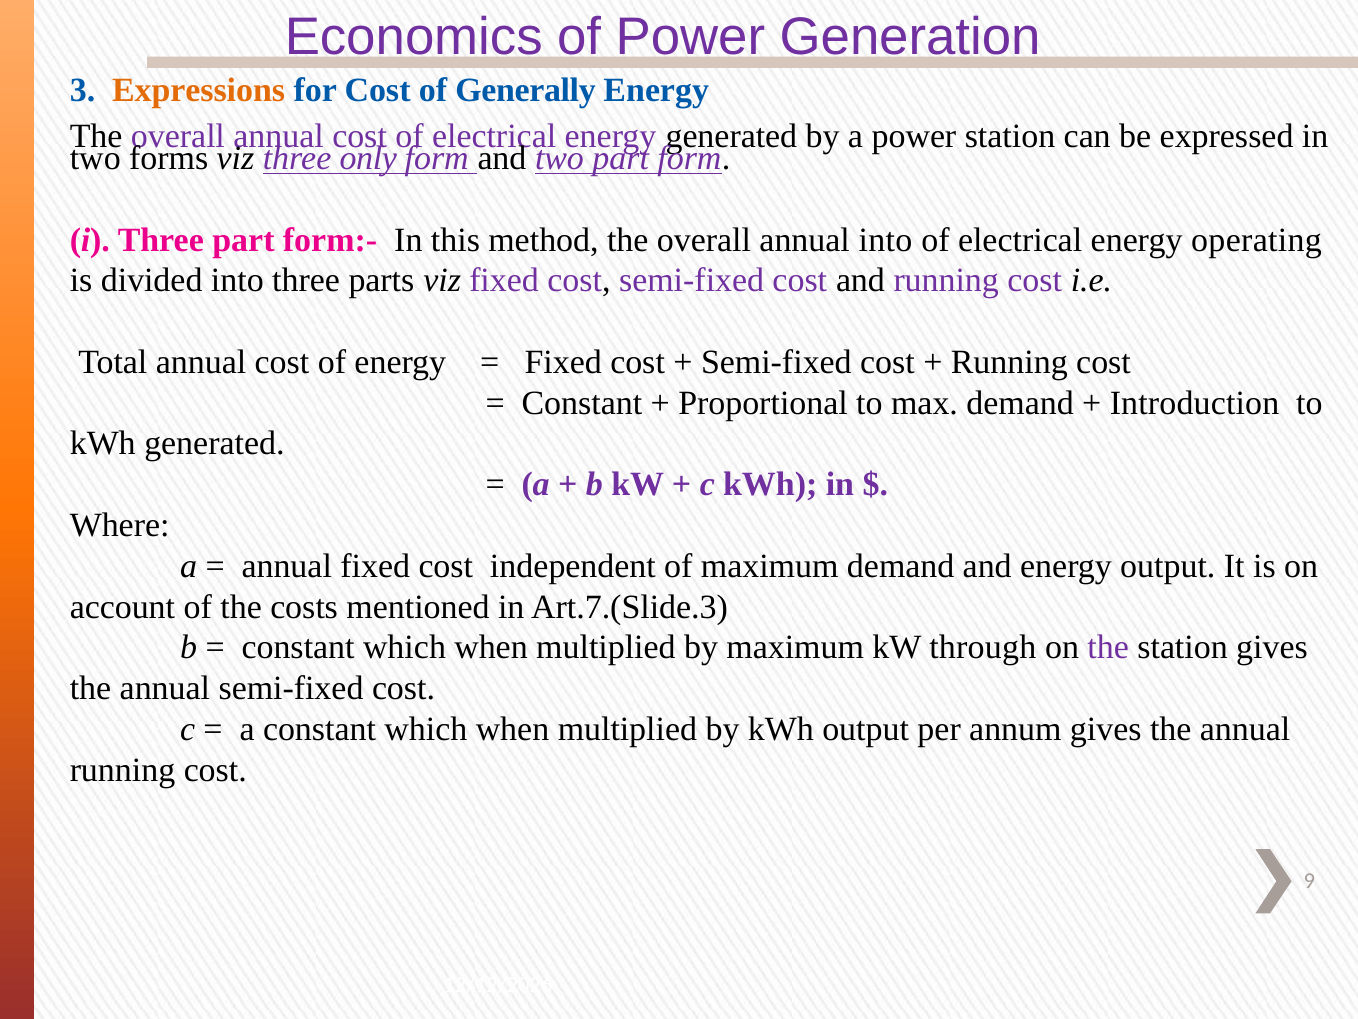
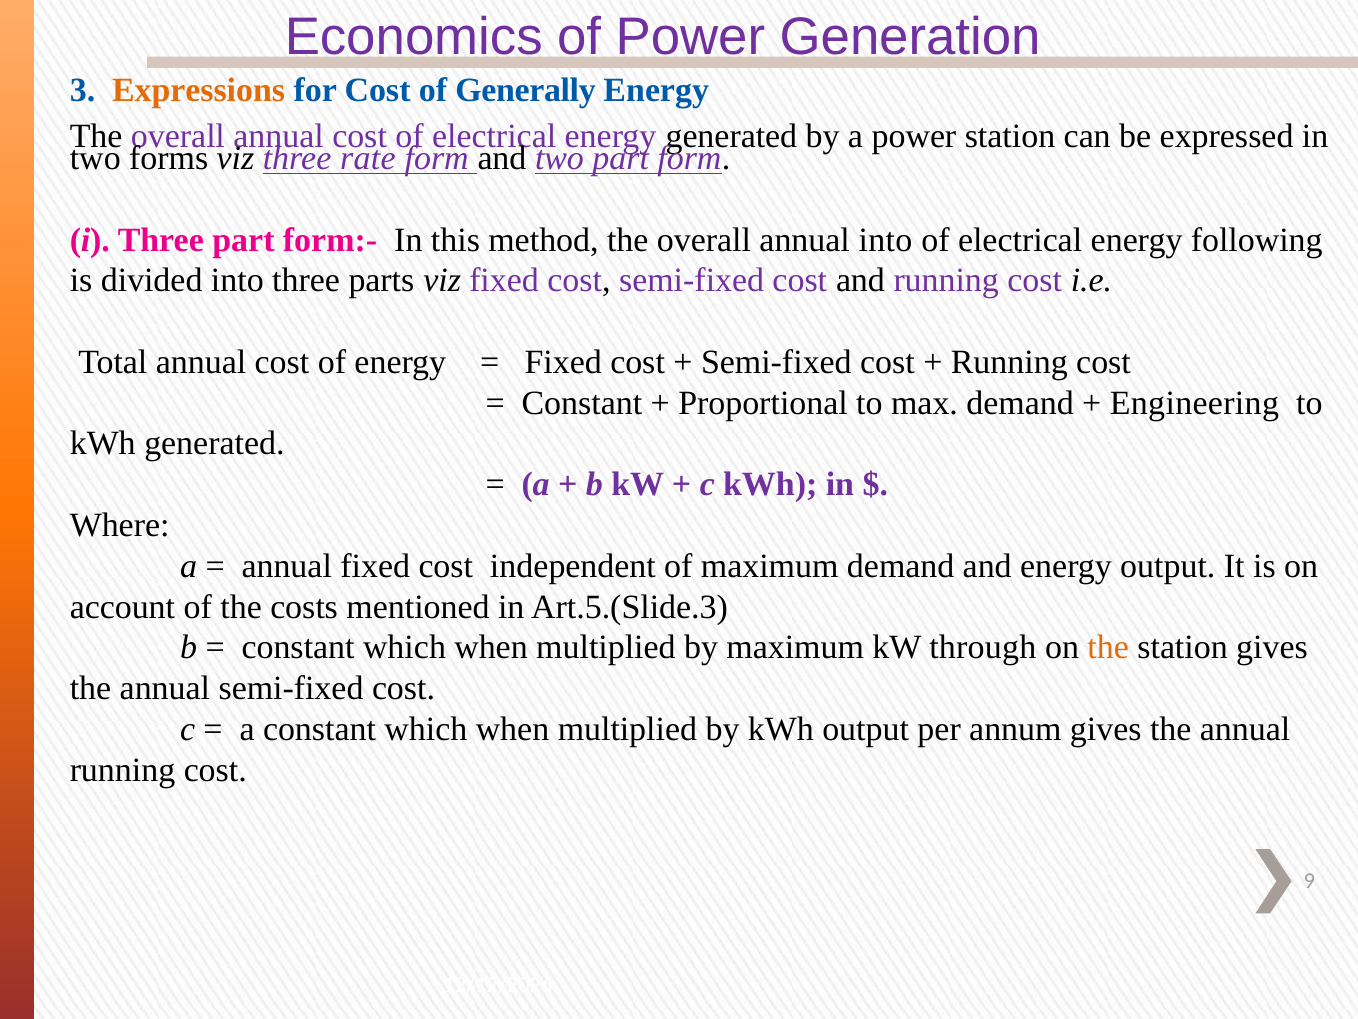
only: only -> rate (368, 158)
operating: operating -> following (1257, 240)
Introduction: Introduction -> Engineering (1194, 403)
Art.7.(Slide.3: Art.7.(Slide.3 -> Art.5.(Slide.3 (630, 607)
the colour: purple -> orange (1108, 647)
